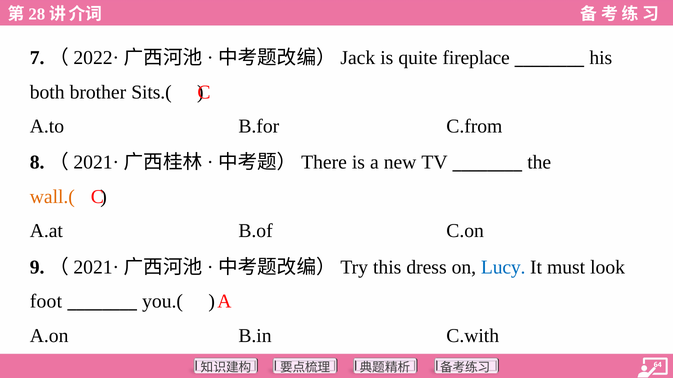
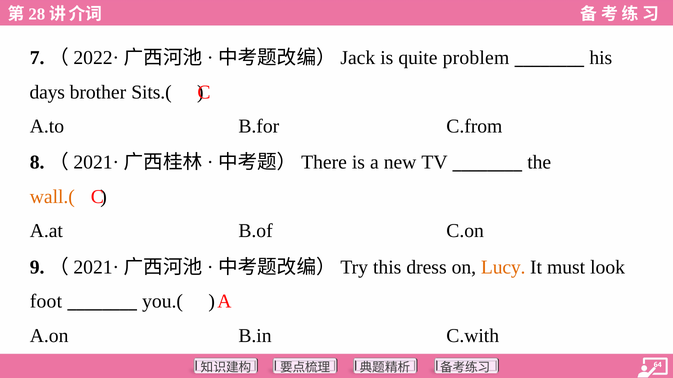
fireplace: fireplace -> problem (476, 58)
both: both -> days (47, 92)
Lucy colour: blue -> orange (503, 267)
